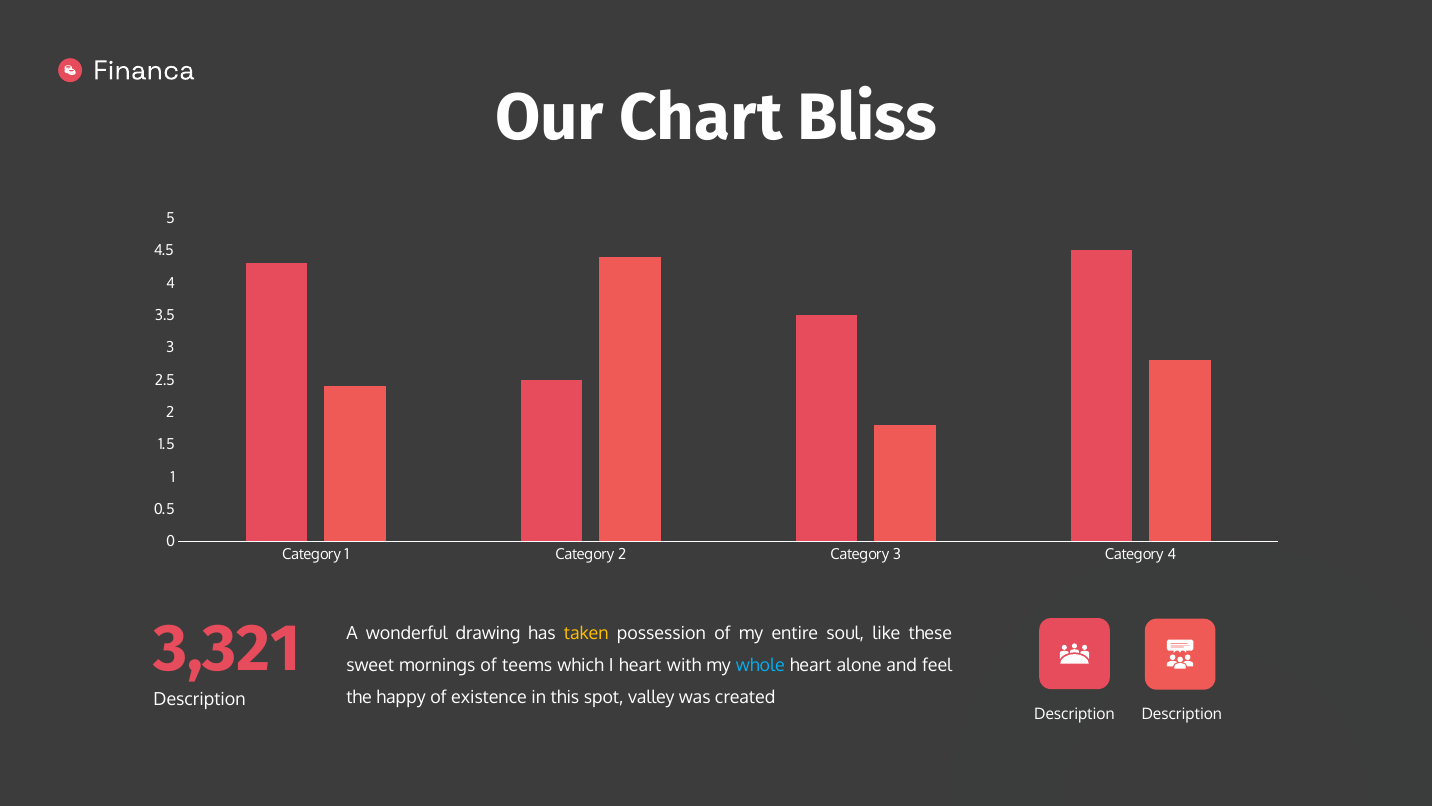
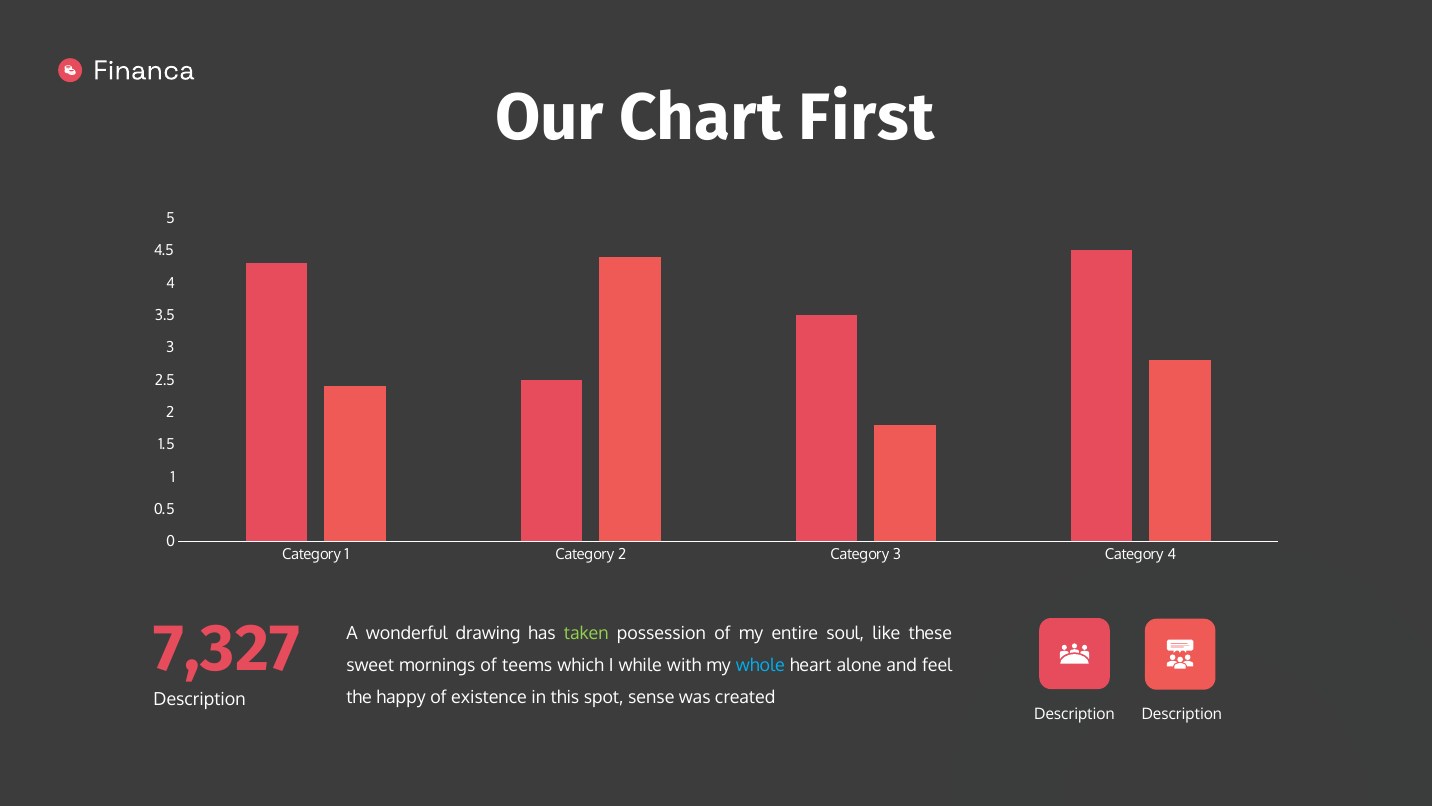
Bliss: Bliss -> First (867, 118)
3,321: 3,321 -> 7,327 (227, 649)
taken colour: yellow -> light green (586, 633)
I heart: heart -> while (640, 665)
valley: valley -> sense (651, 698)
